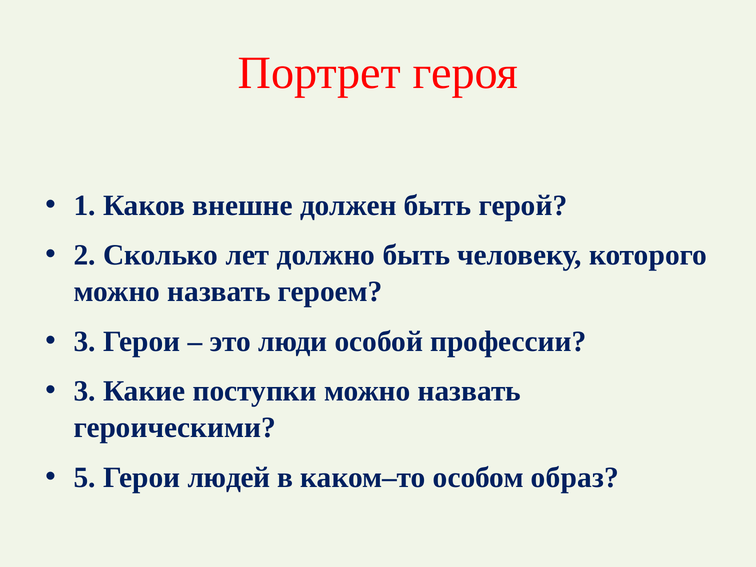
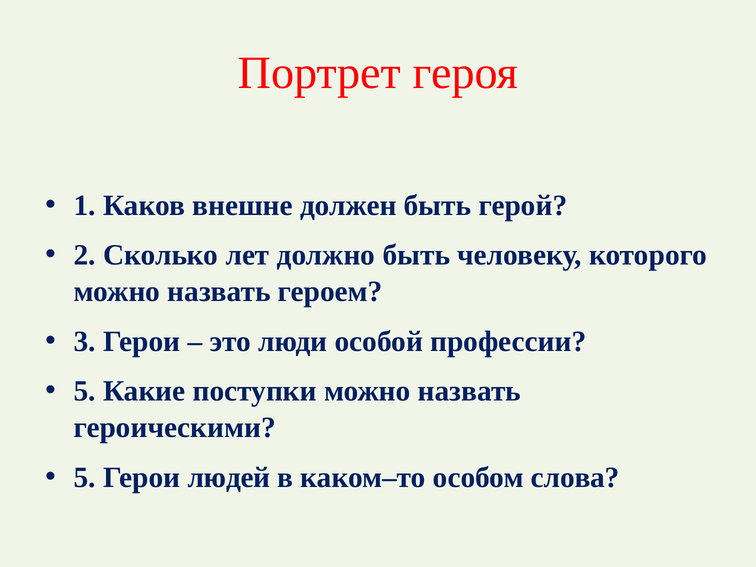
3: 3 -> 5 (85, 391)
образ: образ -> слова (575, 477)
